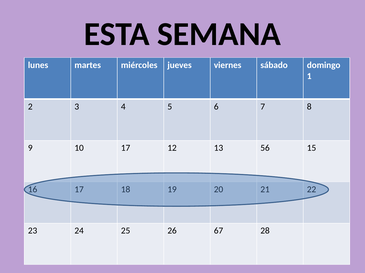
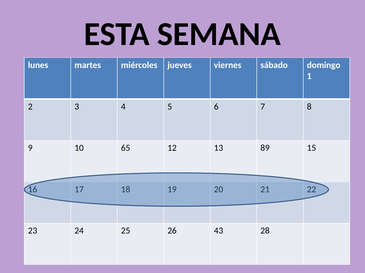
10 17: 17 -> 65 (126, 148)
56: 56 -> 89 (265, 148)
67: 67 -> 43 (219, 231)
